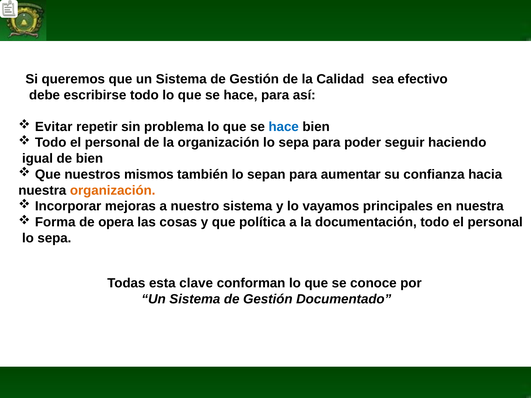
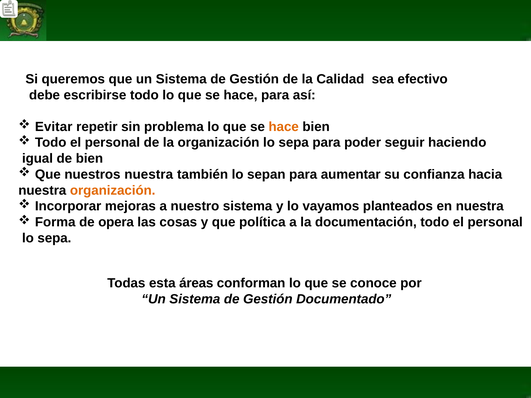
hace colour: blue -> orange (284, 127)
nuestros mismos: mismos -> nuestra (149, 175)
principales: principales -> planteados (398, 206)
clave: clave -> áreas (196, 283)
